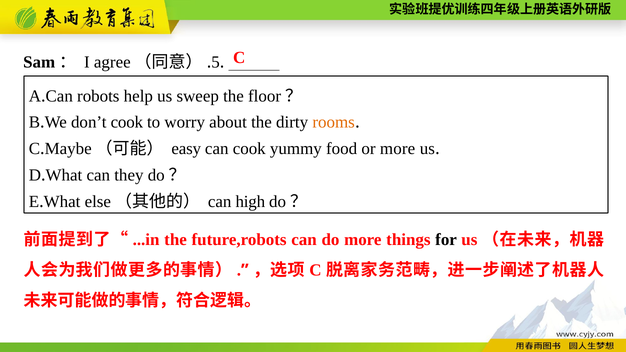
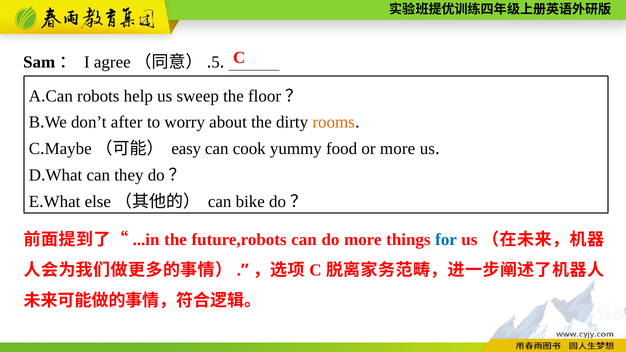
don’t cook: cook -> after (127, 122)
high: high -> bike (250, 202)
for colour: black -> blue (446, 240)
